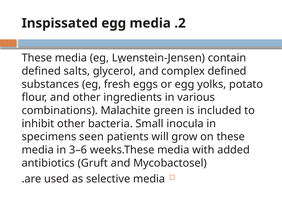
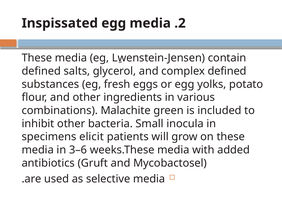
seen: seen -> elicit (92, 137)
